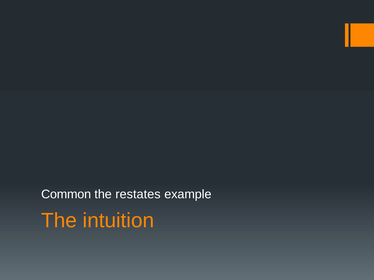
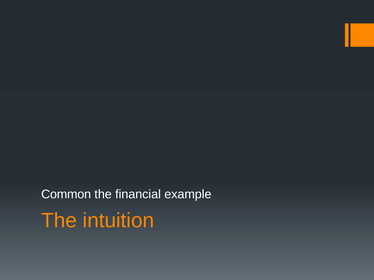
restates: restates -> financial (138, 195)
